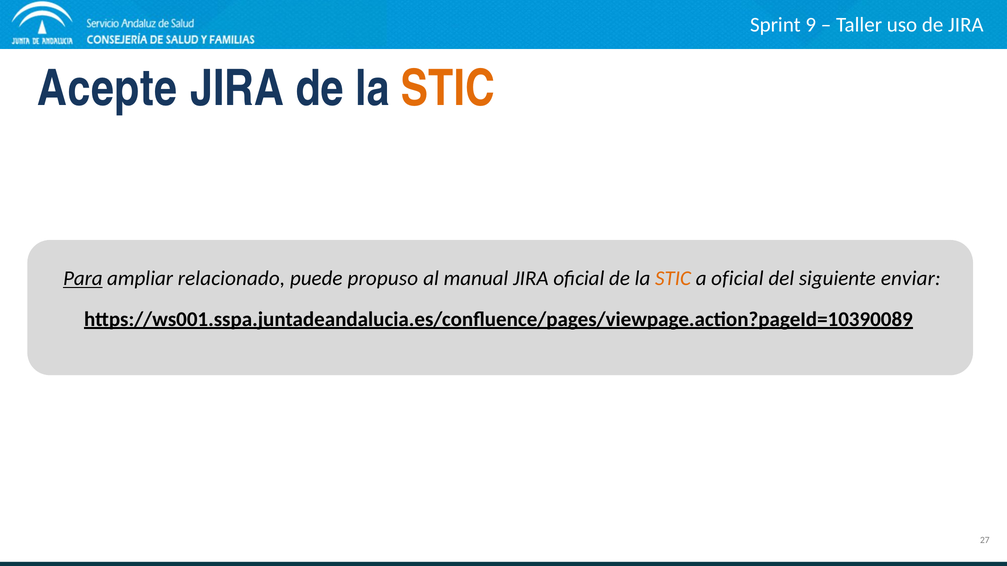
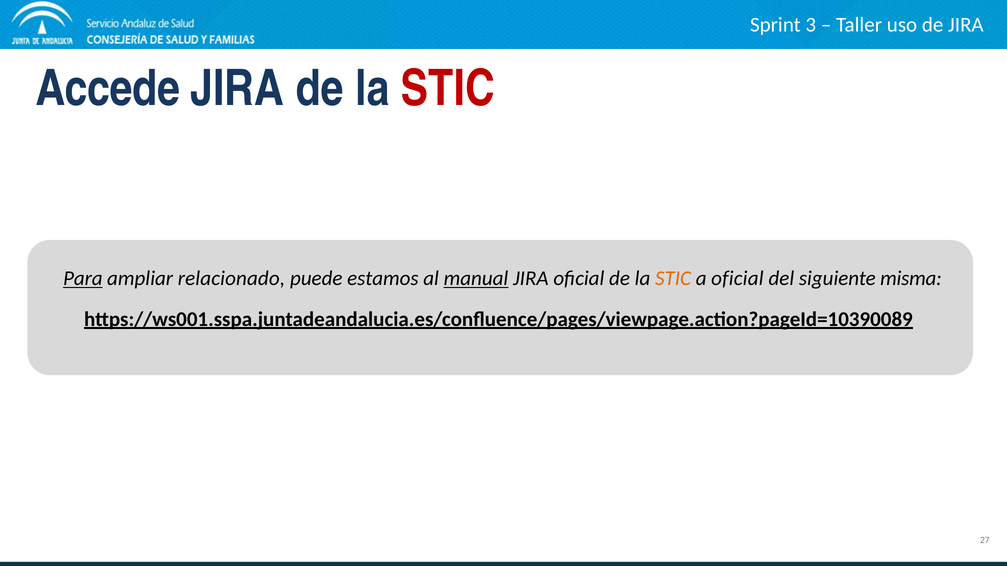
9: 9 -> 3 (811, 25)
Acepte: Acepte -> Accede (108, 89)
STIC colour: orange -> red (448, 89)
propuso: propuso -> estamos (383, 279)
manual underline: none -> present (476, 279)
enviar: enviar -> misma (911, 279)
